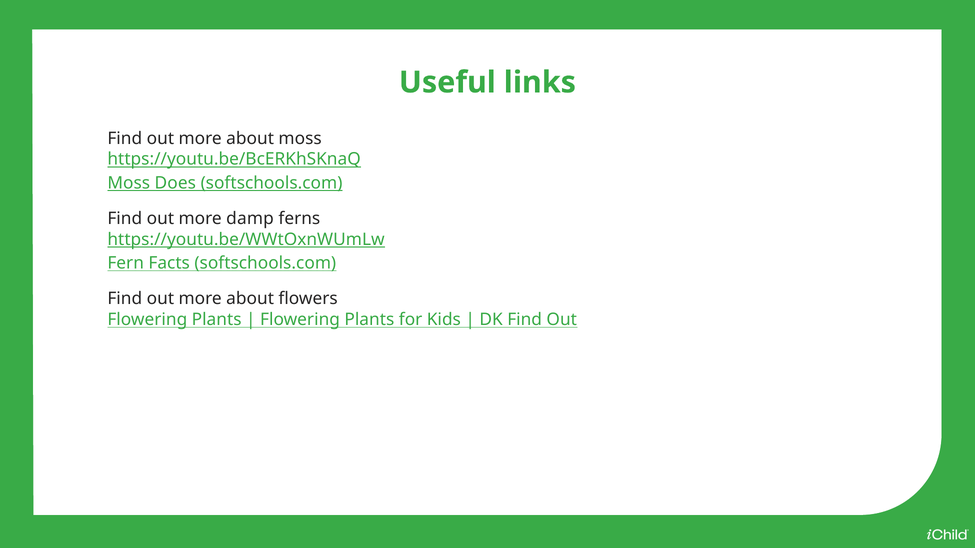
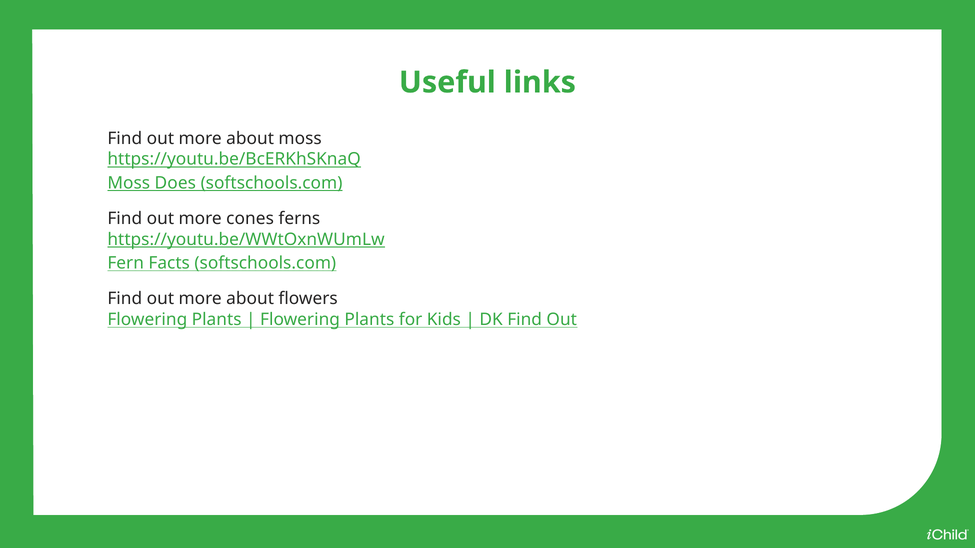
damp: damp -> cones (250, 219)
